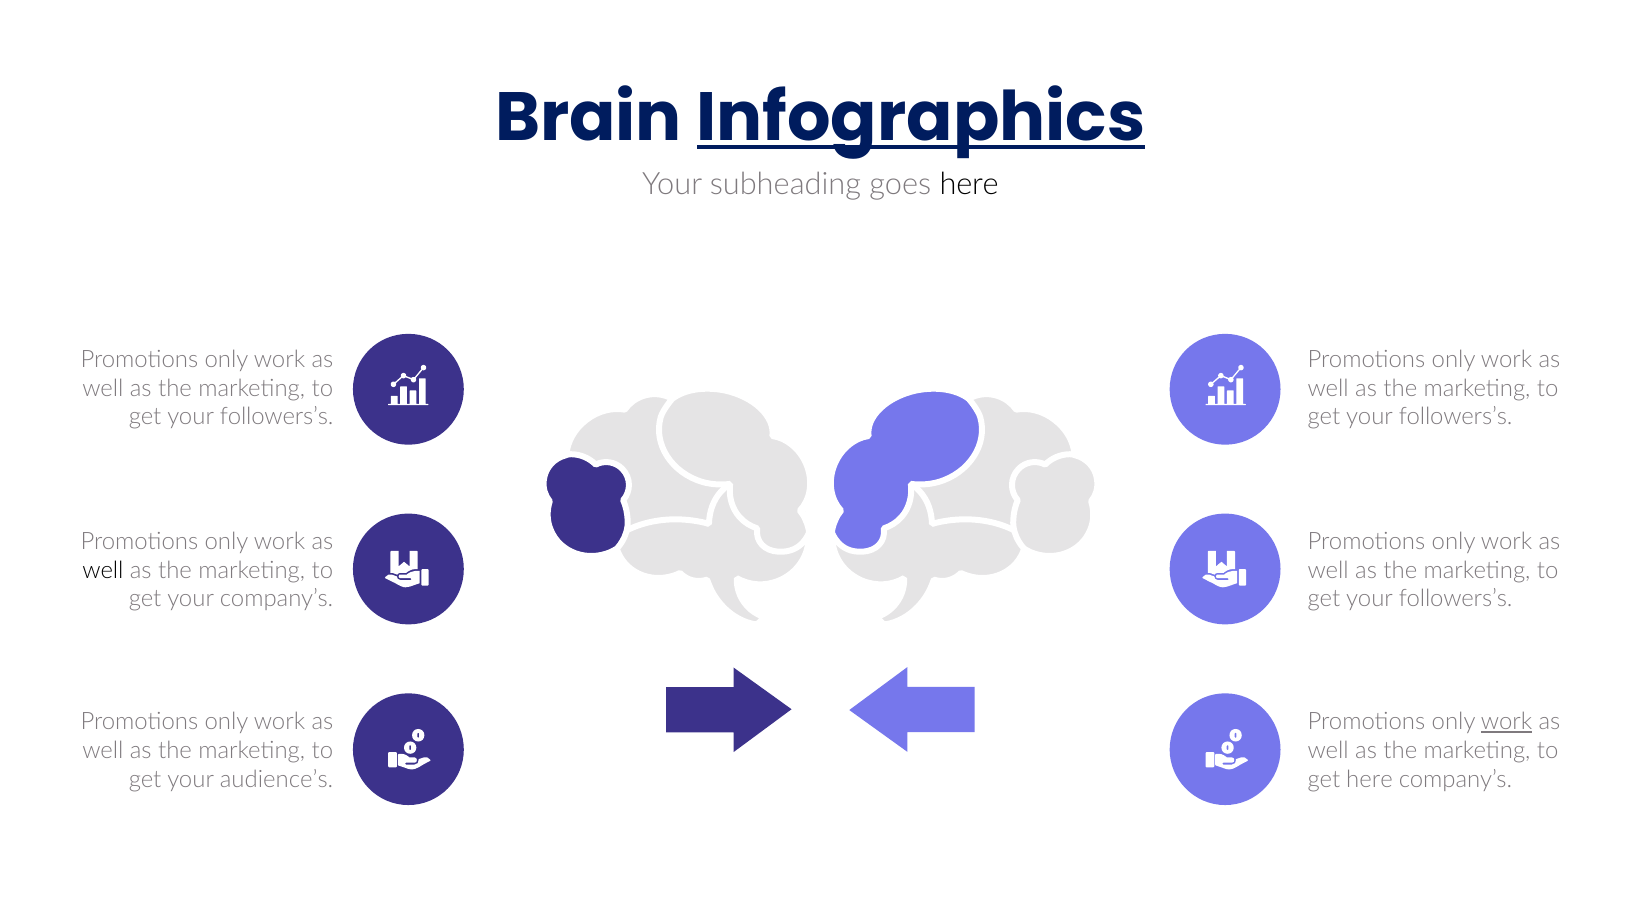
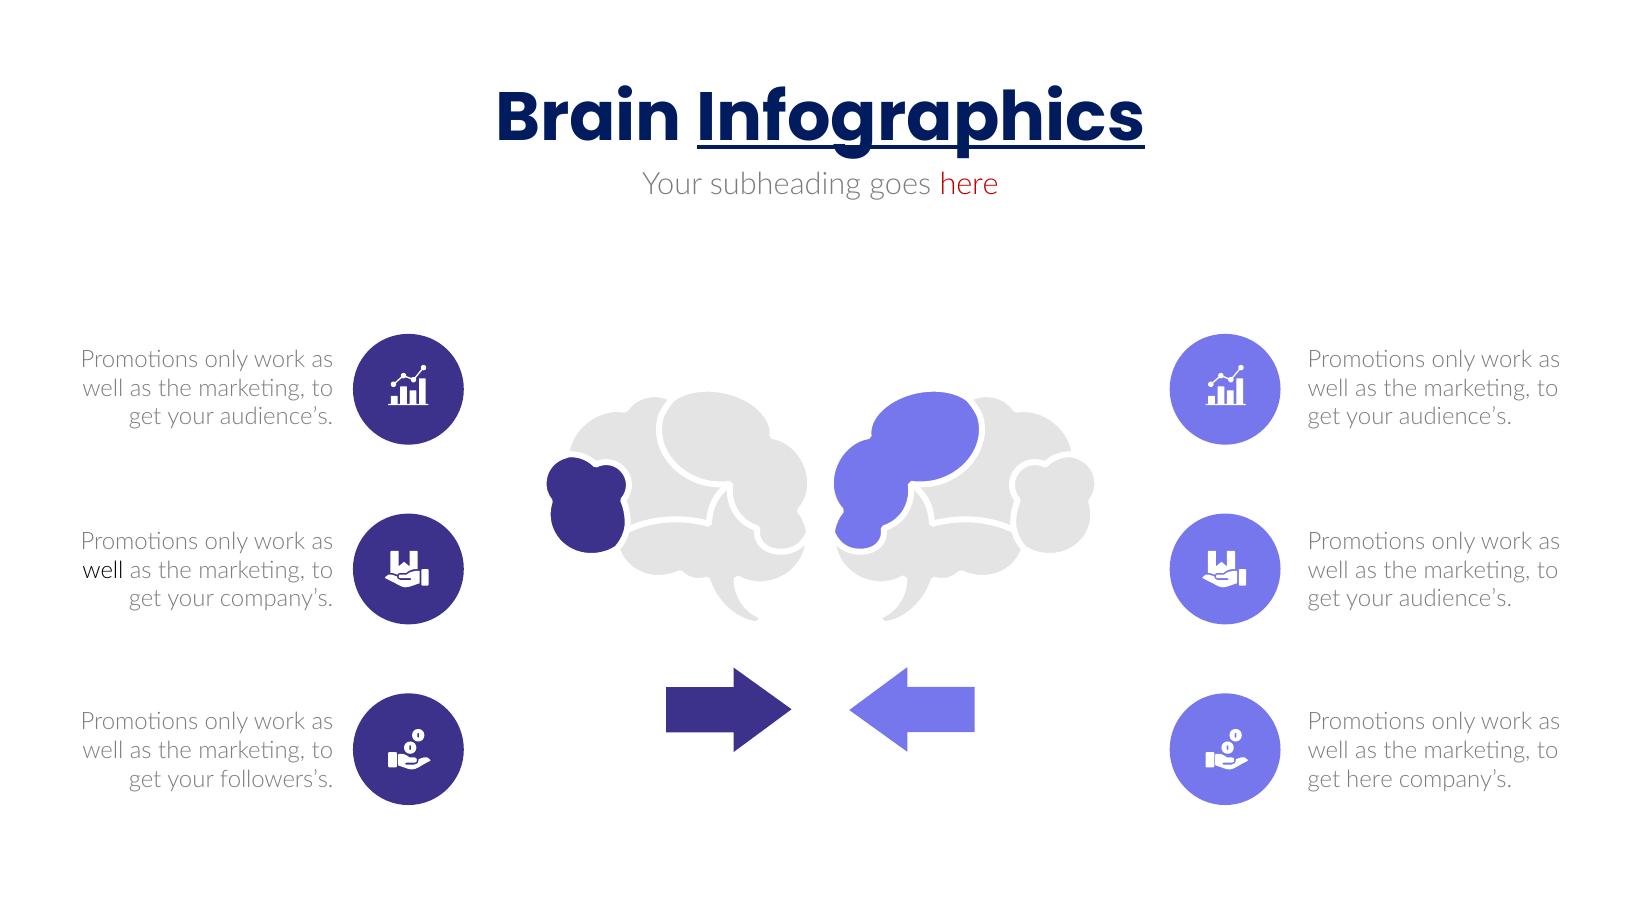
here colour: black -> red (969, 184)
followers’s: followers’s -> audience’s (277, 417)
followers’s: followers’s -> audience’s (1455, 417)
followers’s: followers’s -> audience’s (1455, 599)
work underline: present -> none (1507, 722)
audience’s: audience’s -> followers’s (277, 779)
